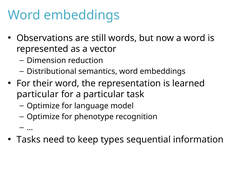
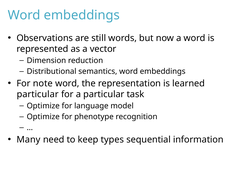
their: their -> note (43, 83)
Tasks: Tasks -> Many (29, 139)
